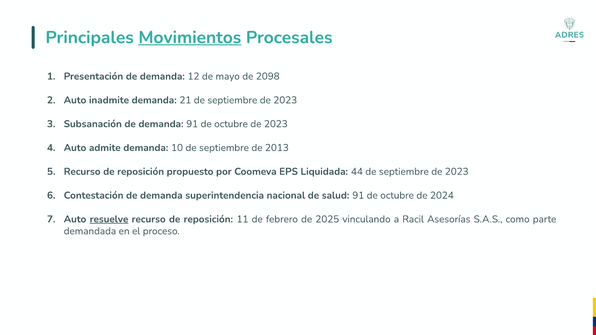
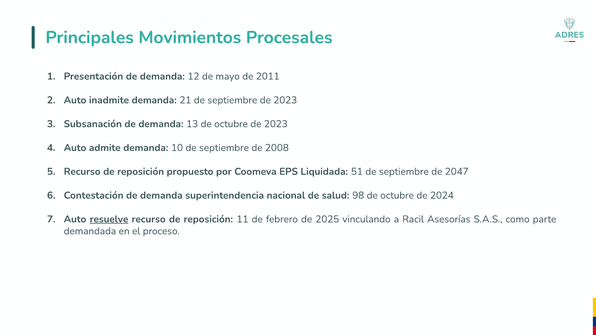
Movimientos underline: present -> none (190, 37)
2098: 2098 -> 2011 (268, 76)
demanda 91: 91 -> 13 (192, 124)
2013: 2013 -> 2008 (277, 148)
44: 44 -> 51 (357, 172)
2023: 2023 -> 2047 (457, 172)
salud 91: 91 -> 98 (358, 195)
